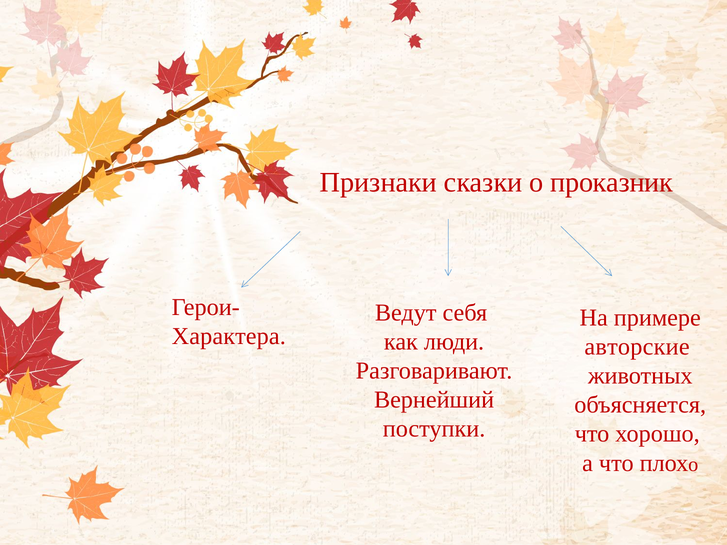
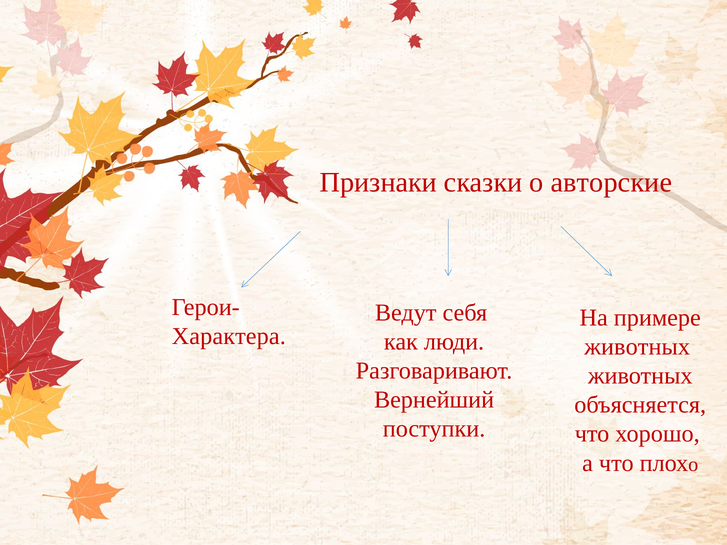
проказник: проказник -> авторские (611, 182)
авторские: авторские -> животных (637, 347)
